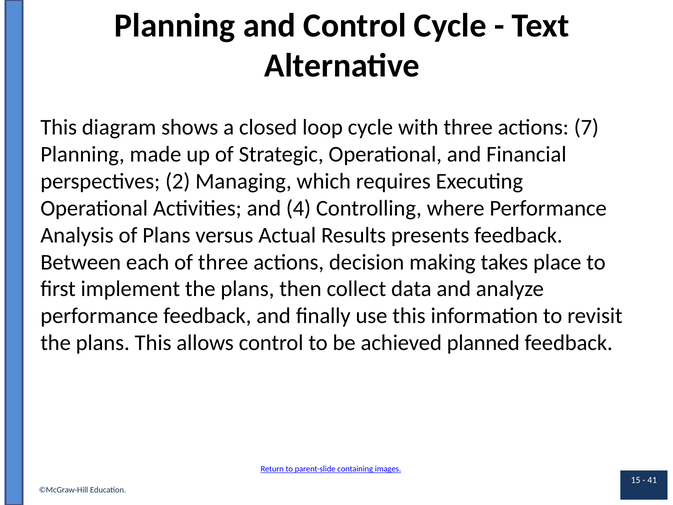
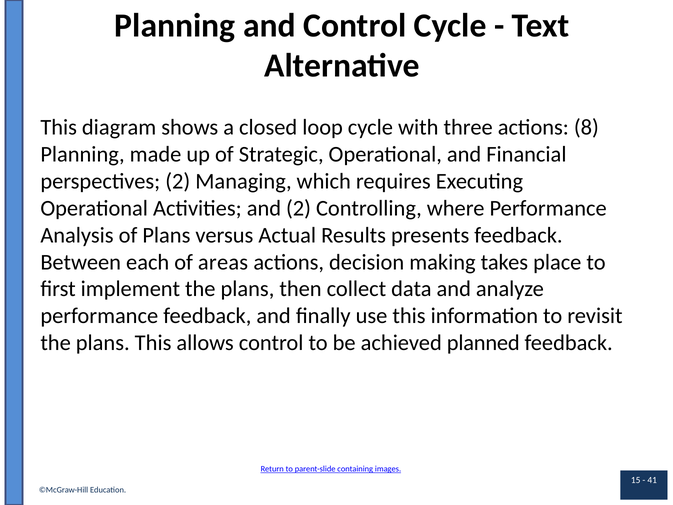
7: 7 -> 8 (586, 127)
and 4: 4 -> 2 (299, 208)
of three: three -> areas (223, 262)
